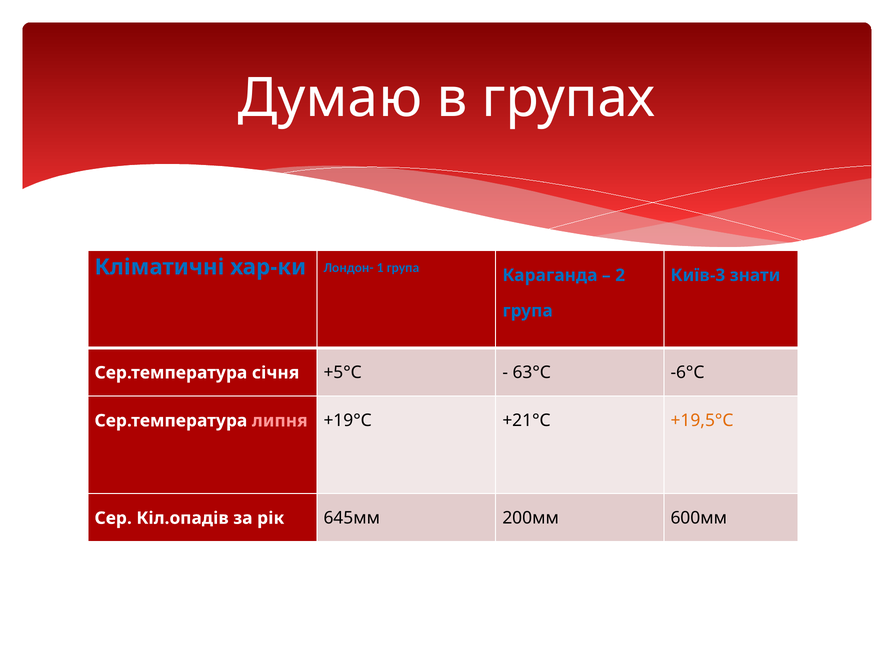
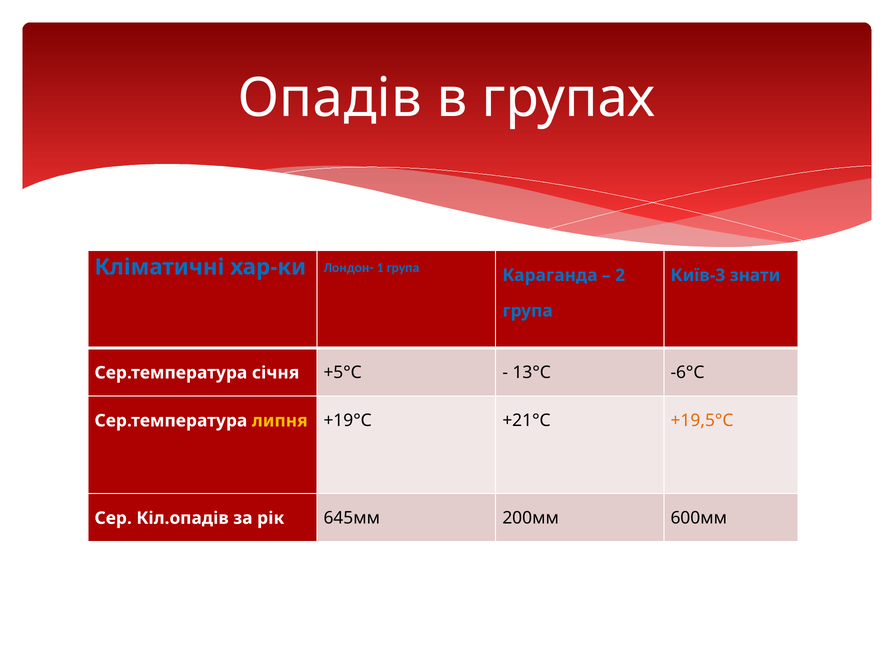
Думаю: Думаю -> Опадів (330, 98)
63°С: 63°С -> 13°С (532, 373)
липня colour: pink -> yellow (280, 421)
